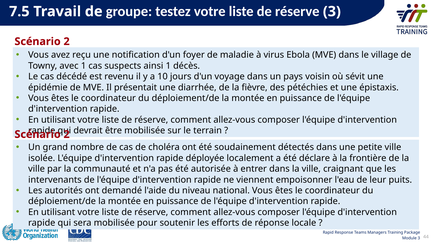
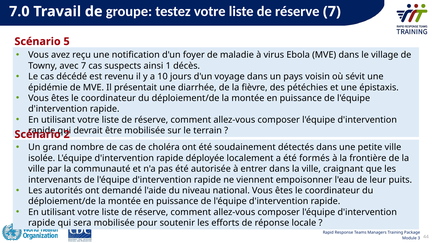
7.5: 7.5 -> 7.0 (19, 11)
réserve 3: 3 -> 7 (332, 11)
2: 2 -> 5 (67, 42)
avec 1: 1 -> 7 (83, 66)
déclare: déclare -> formés (314, 158)
